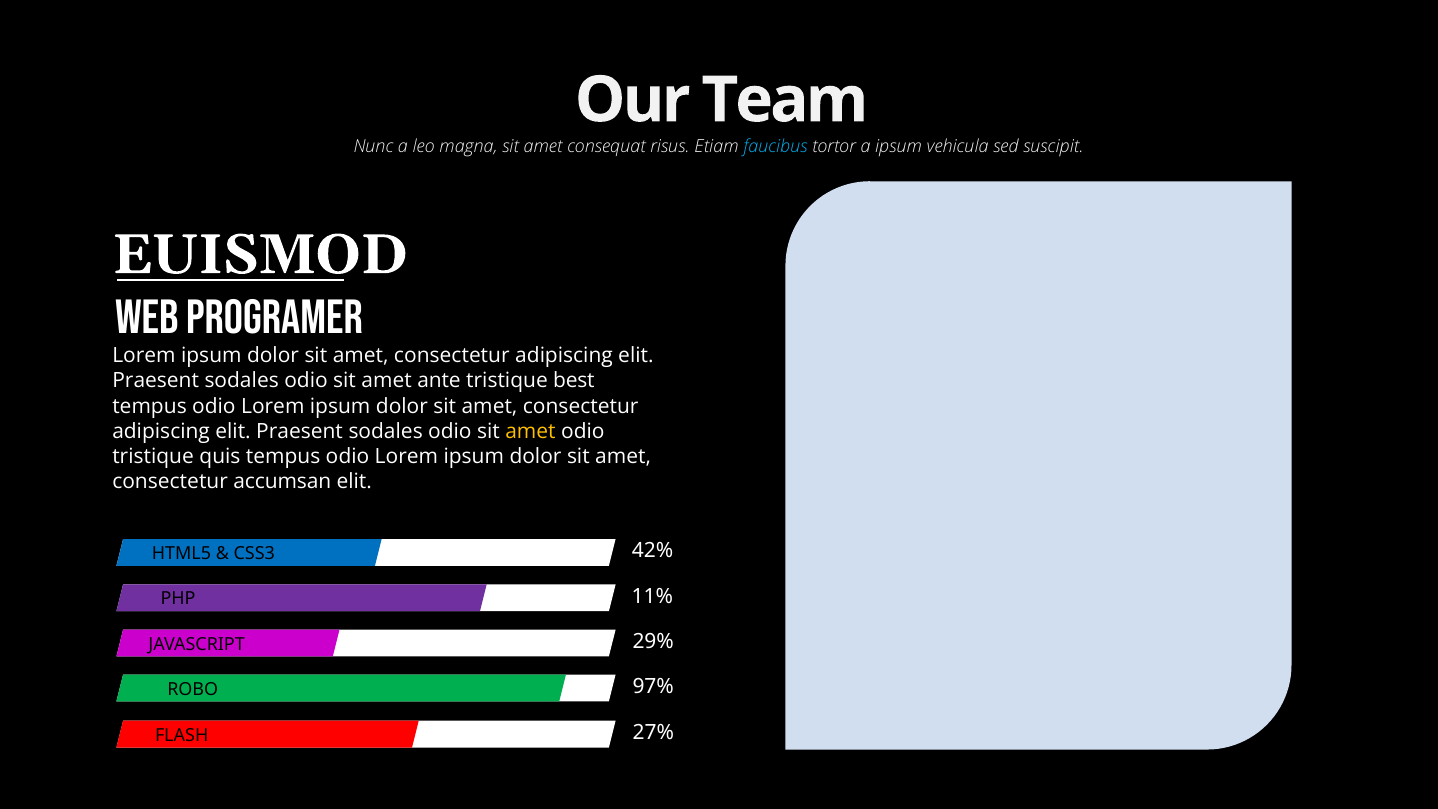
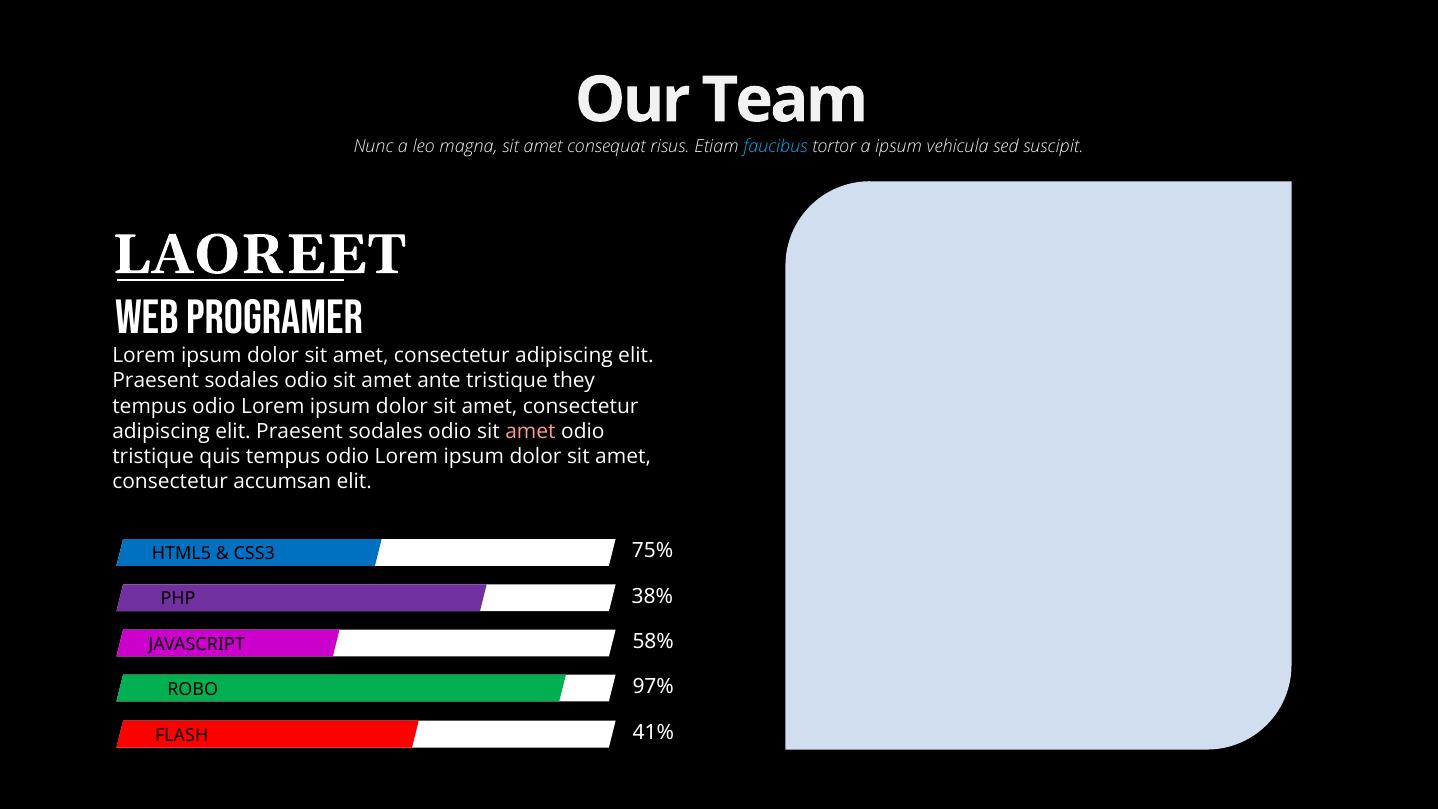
EUISMOD: EUISMOD -> LAOREET (259, 255)
best: best -> they (574, 381)
amet colour: yellow -> pink (530, 431)
42%: 42% -> 75% (653, 551)
11%: 11% -> 38% (652, 596)
29%: 29% -> 58% (653, 642)
27%: 27% -> 41% (653, 733)
